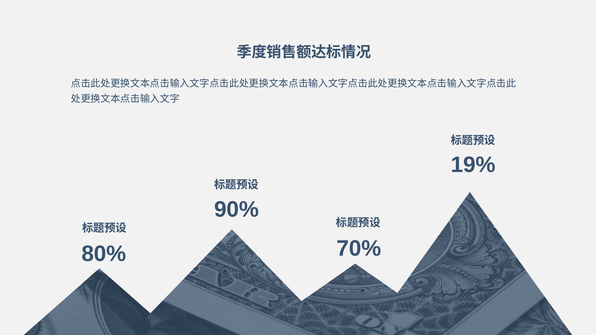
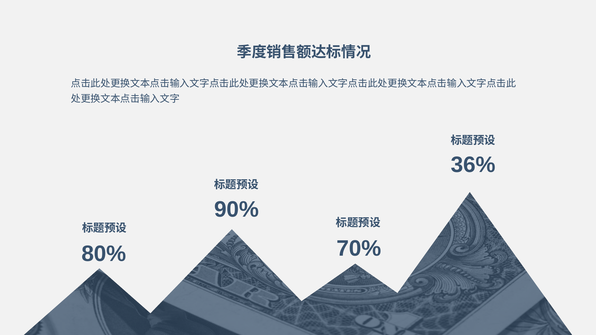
19%: 19% -> 36% (473, 165)
